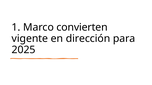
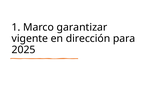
convierten: convierten -> garantizar (82, 27)
